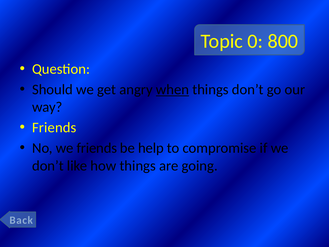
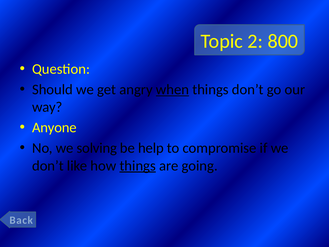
0: 0 -> 2 (255, 41)
Friends: Friends -> Anyone (54, 128)
we friends: friends -> solving (97, 148)
things underline: none -> present (138, 166)
